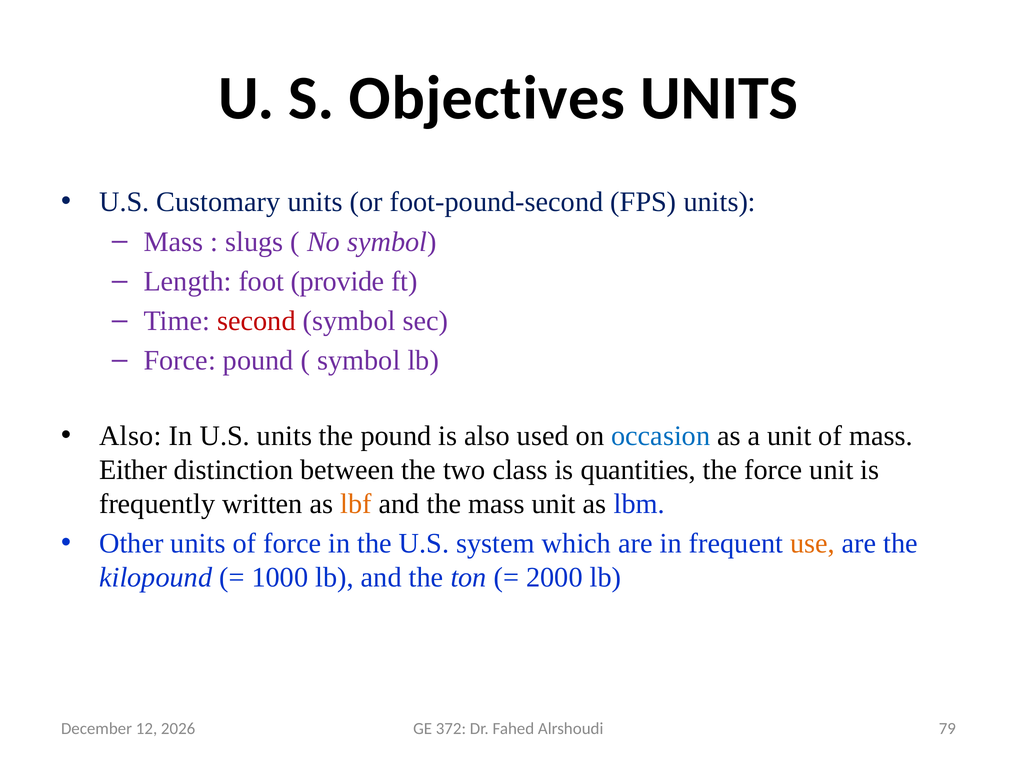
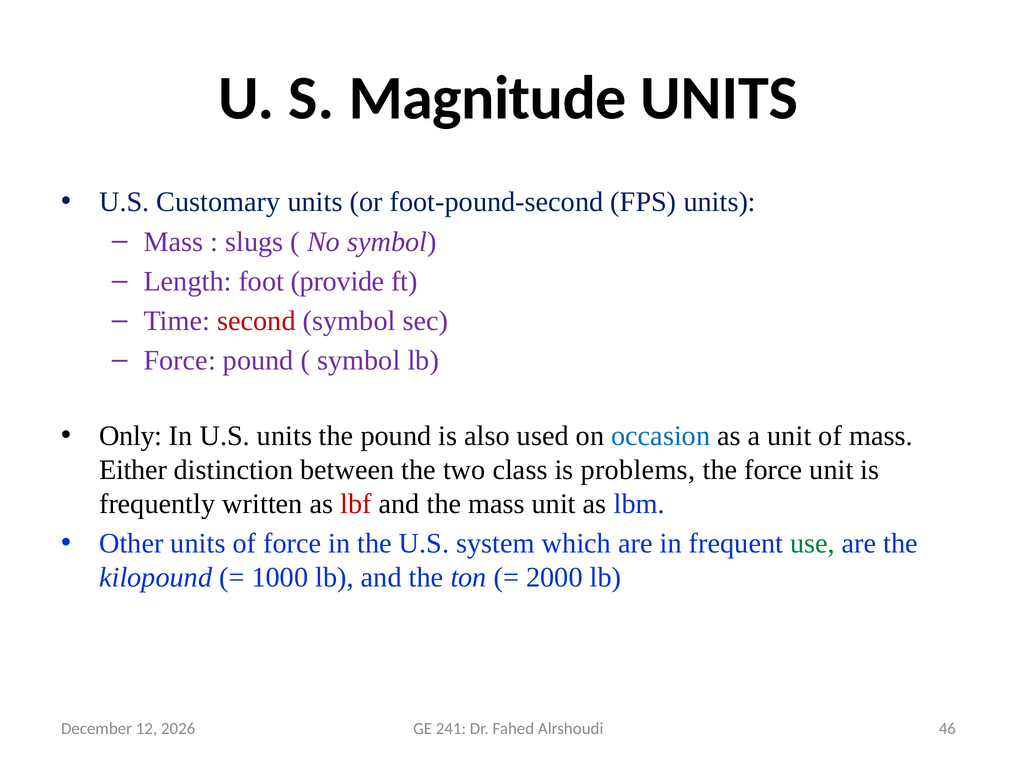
Objectives: Objectives -> Magnitude (488, 98)
Also: Also -> Only (131, 436)
quantities: quantities -> problems (638, 470)
lbf colour: orange -> red (356, 504)
use colour: orange -> green (812, 543)
79: 79 -> 46 (947, 728)
372: 372 -> 241 (451, 728)
